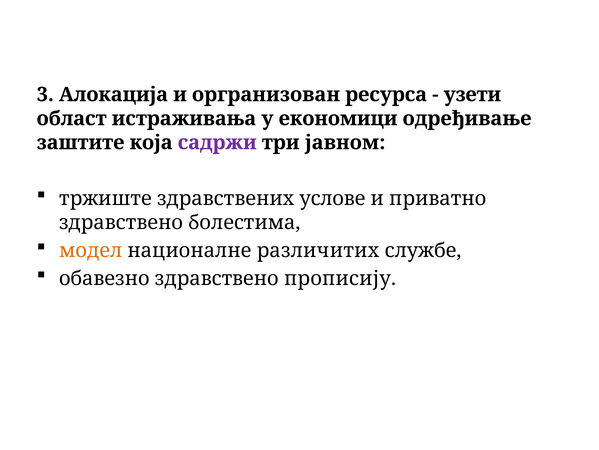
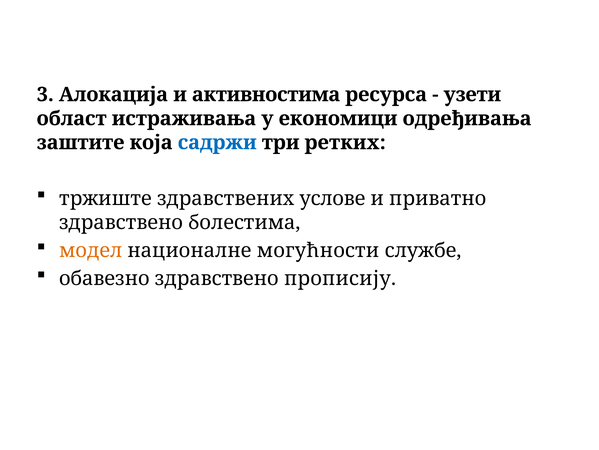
оргранизован: оргранизован -> активностима (266, 94)
одређивање: одређивање -> одређивања (467, 118)
садржи colour: purple -> blue (217, 142)
јавном: јавном -> ретких (345, 142)
различитих: различитих -> могућности (318, 250)
